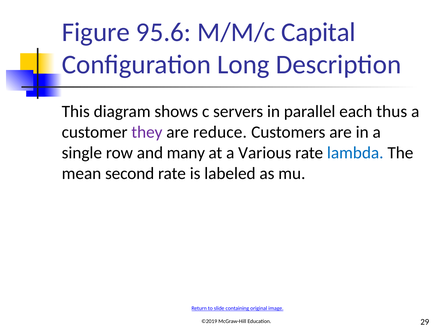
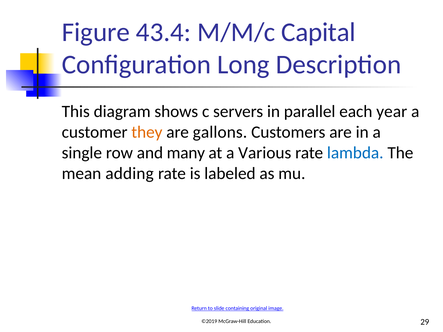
95.6: 95.6 -> 43.4 (164, 32)
thus: thus -> year (392, 112)
they colour: purple -> orange (147, 132)
reduce: reduce -> gallons (220, 132)
second: second -> adding (130, 174)
